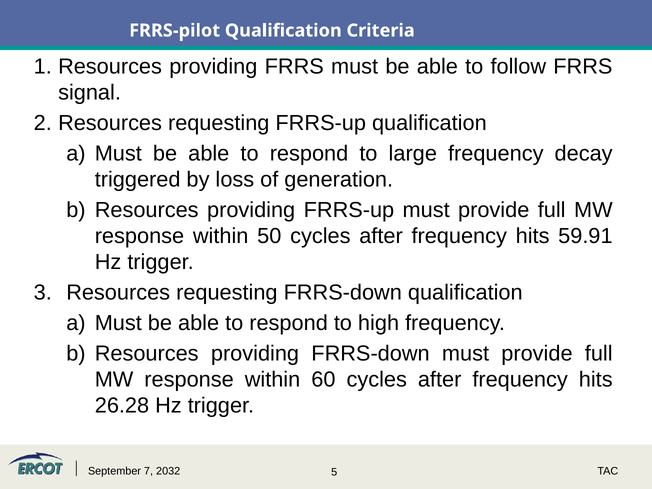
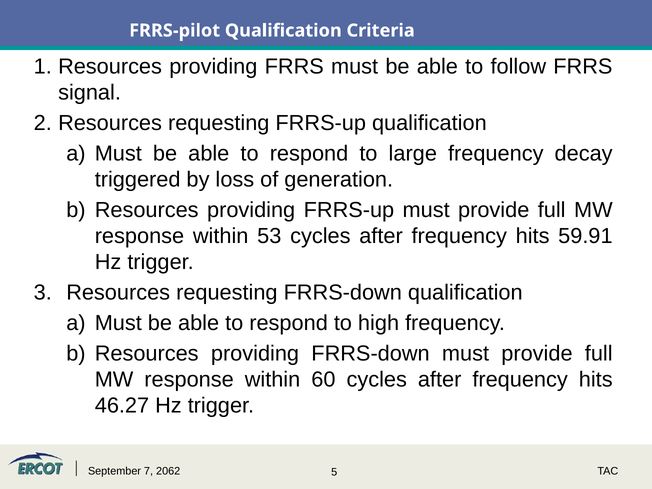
50: 50 -> 53 (269, 236)
26.28: 26.28 -> 46.27 (122, 406)
2032: 2032 -> 2062 (168, 471)
